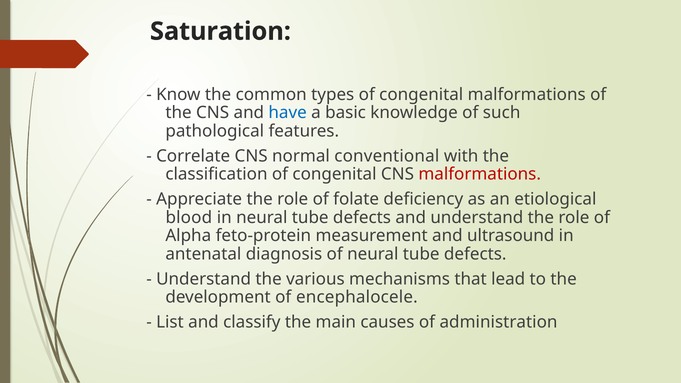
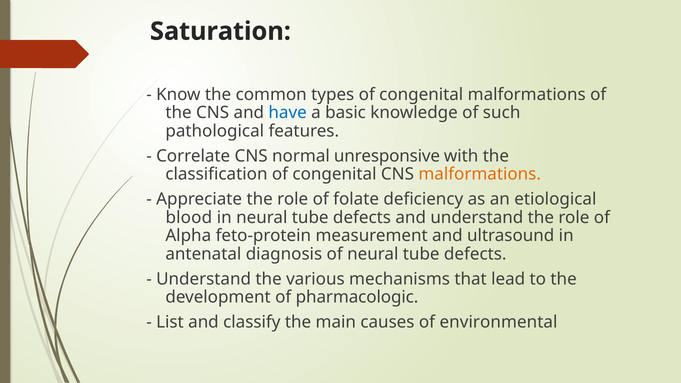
conventional: conventional -> unresponsive (387, 156)
malformations colour: red -> orange (480, 174)
encephalocele: encephalocele -> pharmacologic (357, 297)
administration: administration -> environmental (499, 322)
